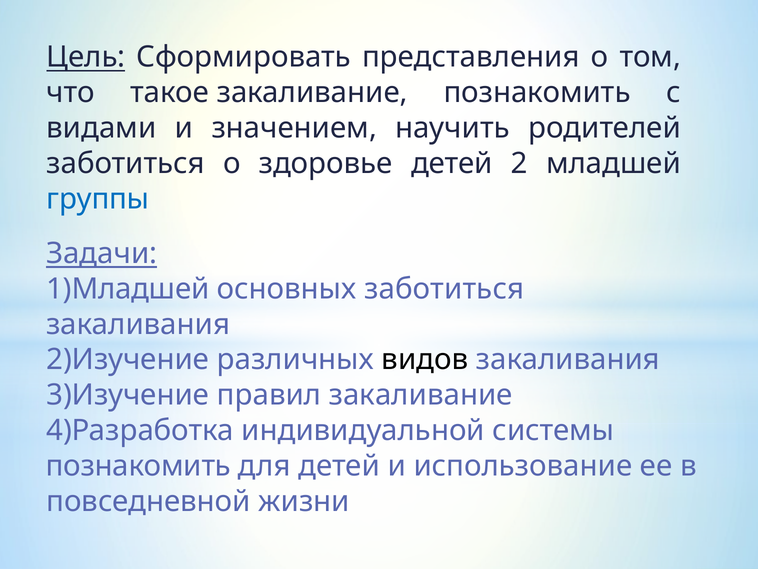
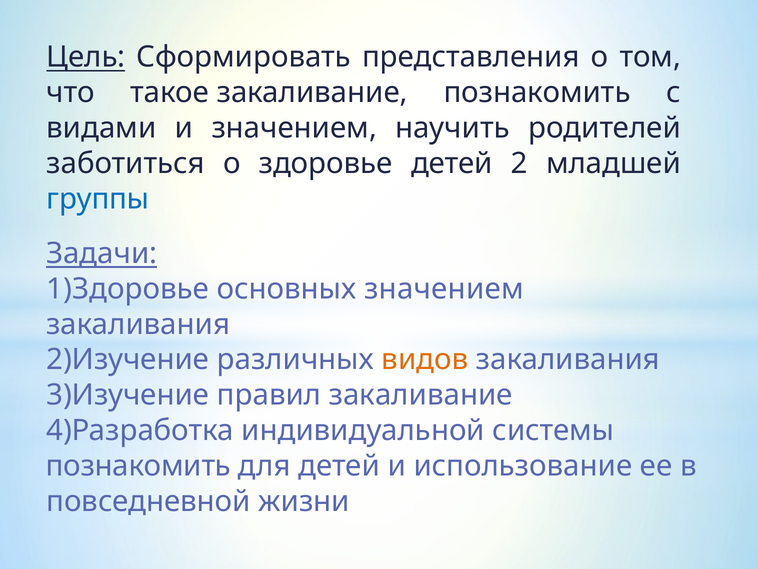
1)Младшей: 1)Младшей -> 1)Здоровье (128, 289)
основных заботиться: заботиться -> значением (444, 289)
видов colour: black -> orange (425, 359)
